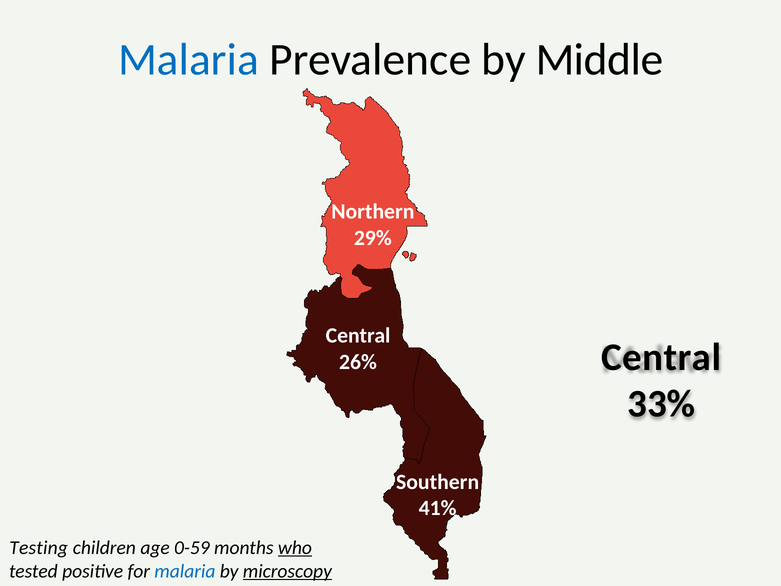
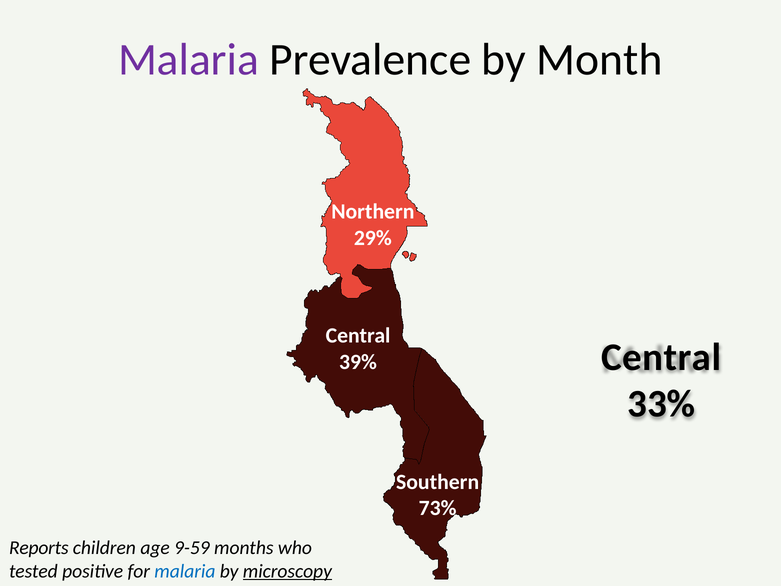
Malaria colour: blue -> purple (189, 60)
Middle: Middle -> Month (599, 60)
26%: 26% -> 39% (358, 362)
41%: 41% -> 73% (438, 508)
Testing: Testing -> Reports (39, 547)
0-59: 0-59 -> 9-59 (192, 547)
who underline: present -> none (295, 547)
